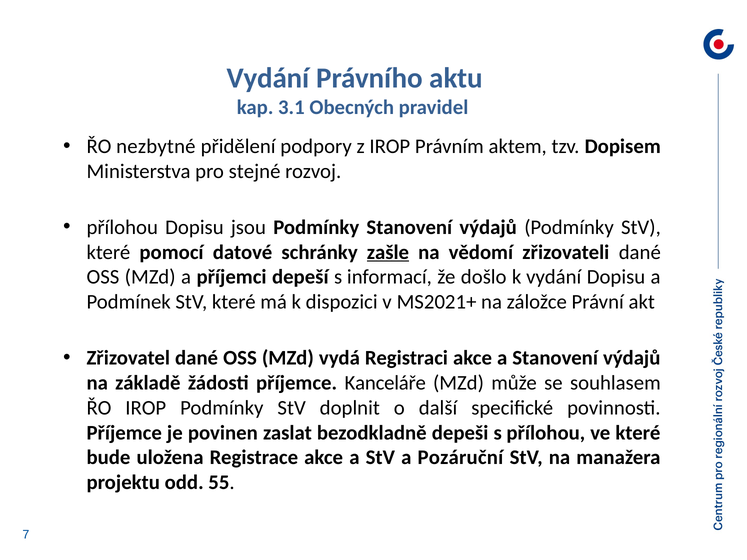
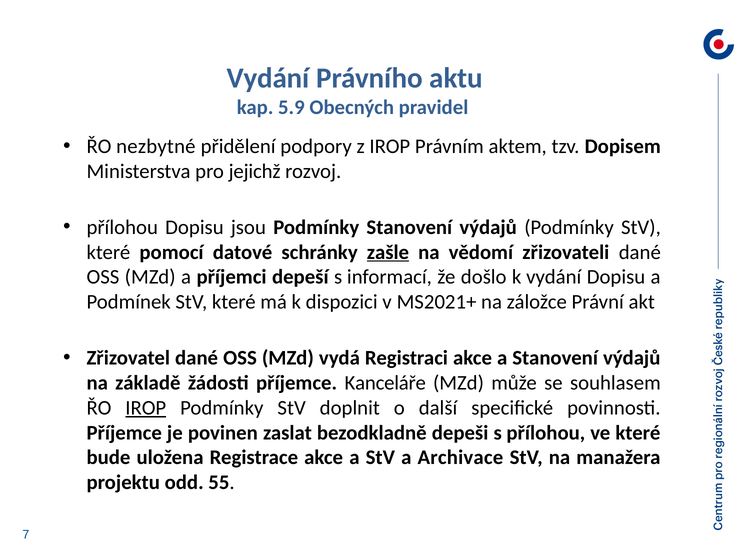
3.1: 3.1 -> 5.9 (291, 107)
stejné: stejné -> jejichž (255, 171)
IROP underline: none -> present (146, 408)
Pozáruční: Pozáruční -> Archivace (460, 458)
